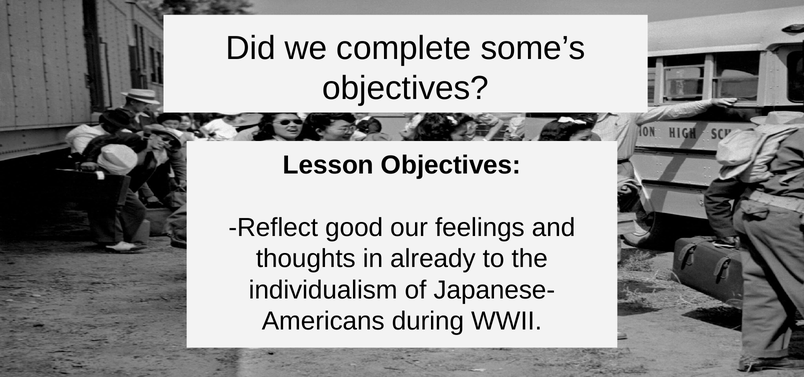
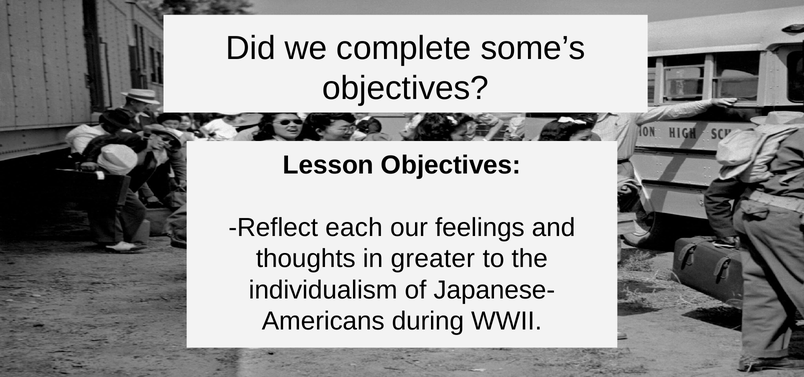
good: good -> each (354, 228)
already: already -> greater (433, 259)
